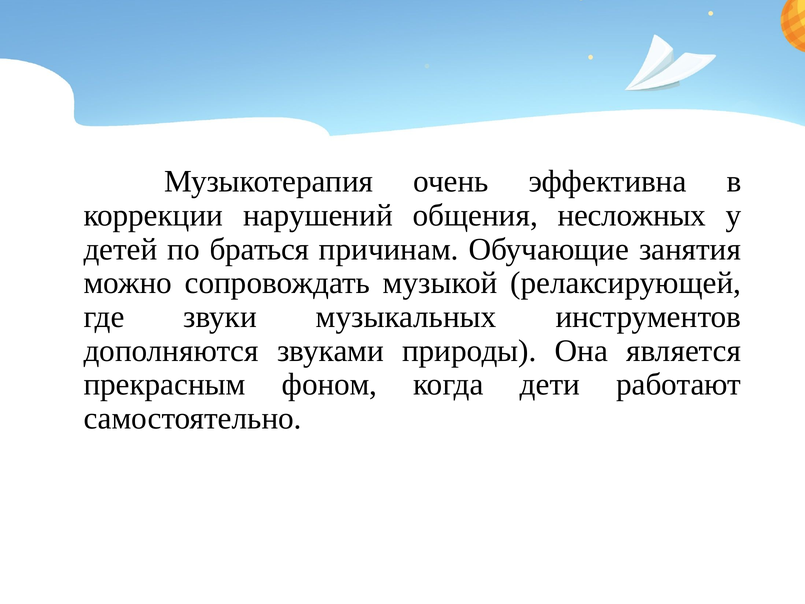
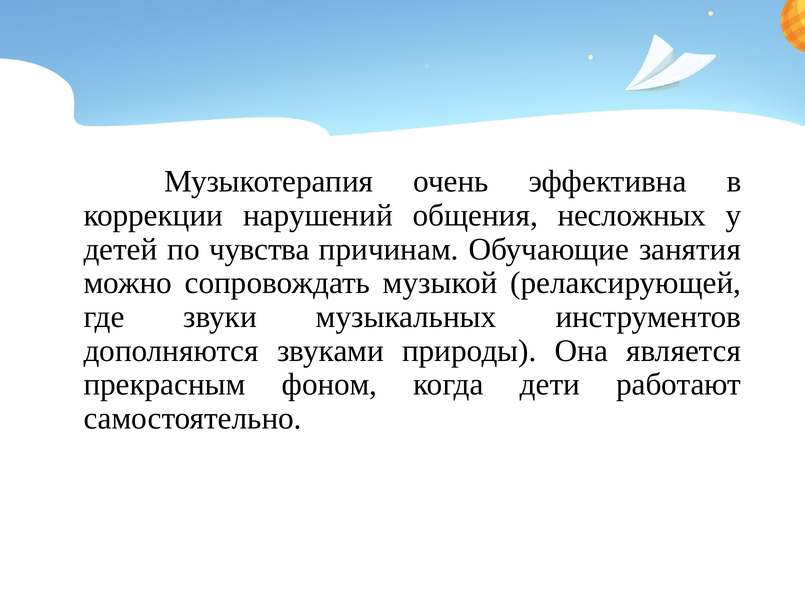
браться: браться -> чувства (259, 249)
